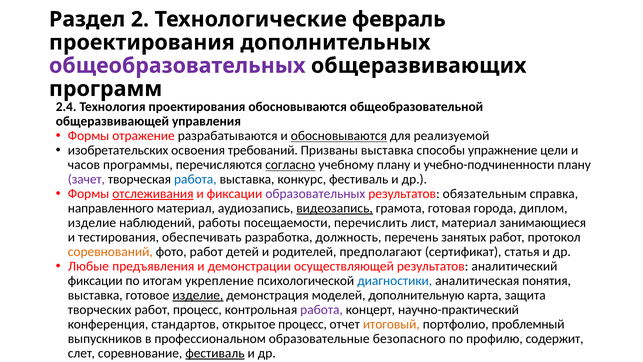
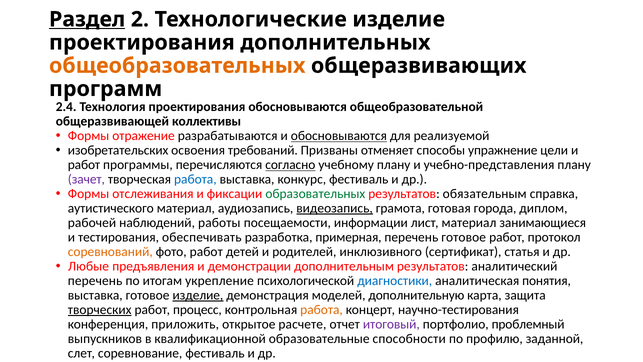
Раздел underline: none -> present (87, 19)
Технологические февраль: февраль -> изделие (399, 19)
общеобразовательных colour: purple -> orange (177, 66)
управления: управления -> коллективы (207, 121)
Призваны выставка: выставка -> отменяет (387, 150)
часов: часов -> работ (84, 165)
учебно-подчиненности: учебно-подчиненности -> учебно-представления (489, 165)
отслеживания underline: present -> none (153, 194)
образовательных colour: purple -> green (315, 194)
направленного: направленного -> аутистического (111, 208)
изделие: изделие -> рабочей (92, 223)
перечислить: перечислить -> информации (371, 223)
должность: должность -> примерная (349, 237)
перечень занятых: занятых -> готовое (464, 237)
предполагают: предполагают -> инклюзивного (381, 252)
осуществляющей: осуществляющей -> дополнительным (344, 266)
фиксации: фиксации -> перечень (95, 280)
творческих underline: none -> present (100, 309)
работа colour: purple -> orange (322, 309)
научно-практический: научно-практический -> научно-тестирования (458, 309)
стандартов: стандартов -> приложить (185, 324)
открытое процесс: процесс -> расчете (302, 324)
итоговый colour: orange -> purple (391, 324)
профессиональном: профессиональном -> квалификационной (210, 338)
безопасного: безопасного -> способности (409, 338)
содержит: содержит -> заданной (555, 338)
фестиваль underline: present -> none (215, 353)
